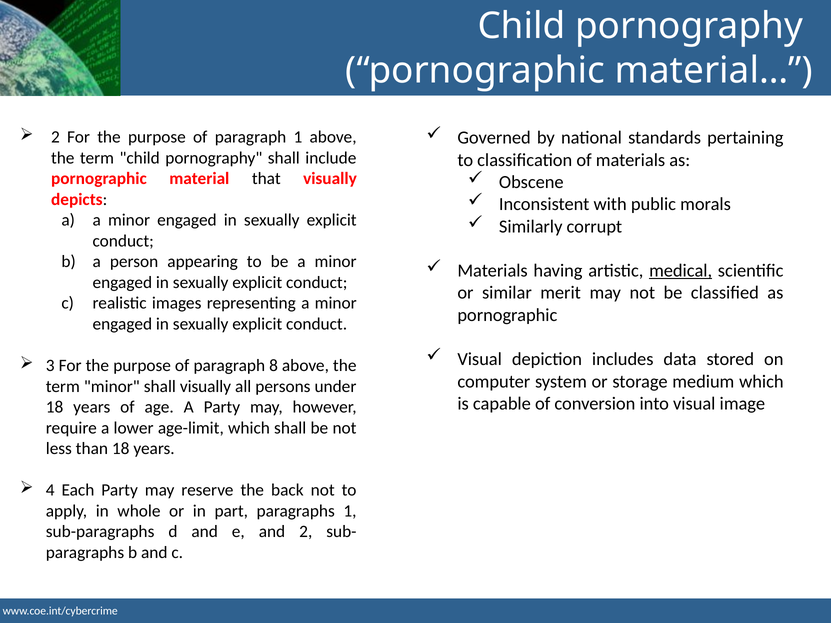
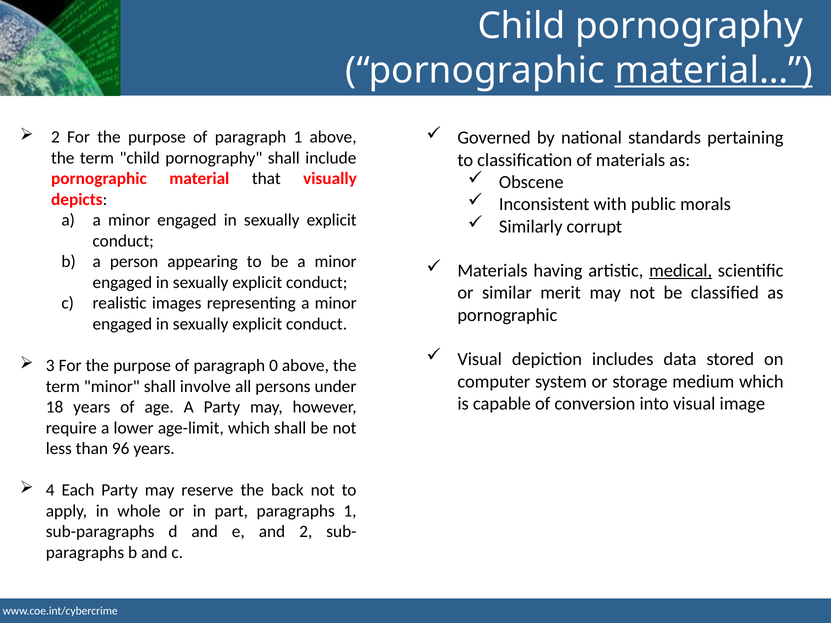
material… underline: none -> present (714, 71)
8: 8 -> 0 (274, 366)
shall visually: visually -> involve (205, 386)
than 18: 18 -> 96 (121, 449)
